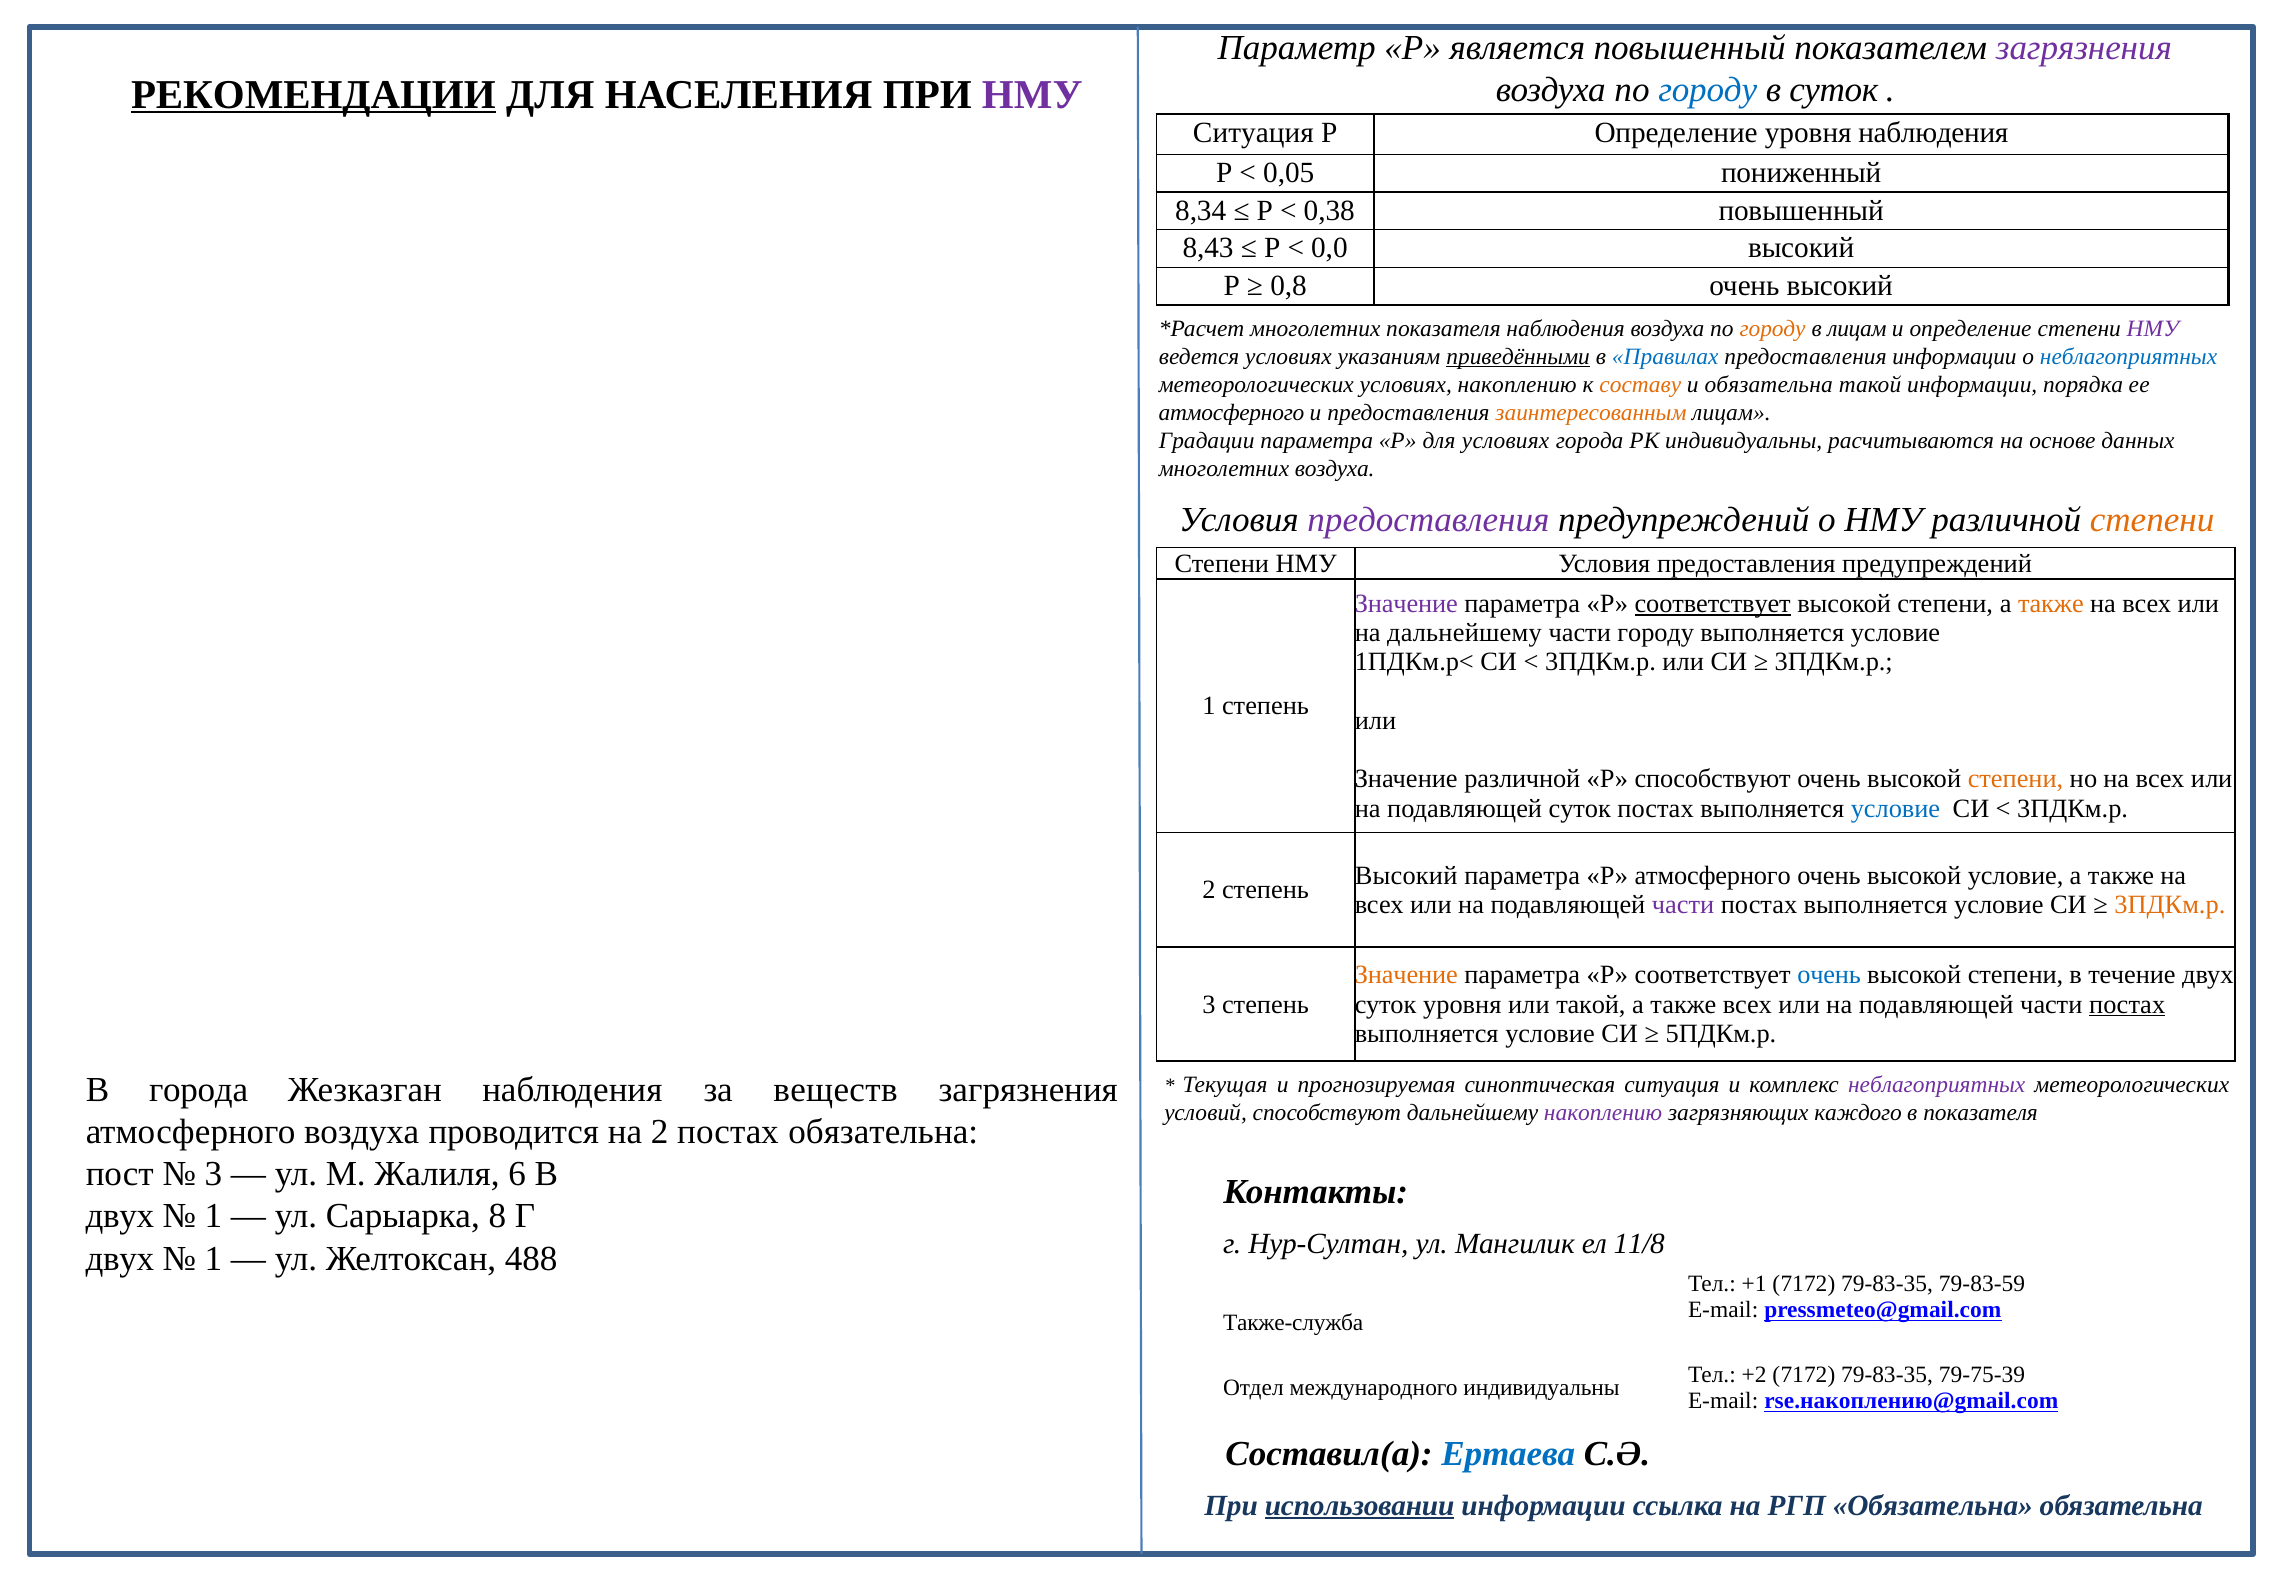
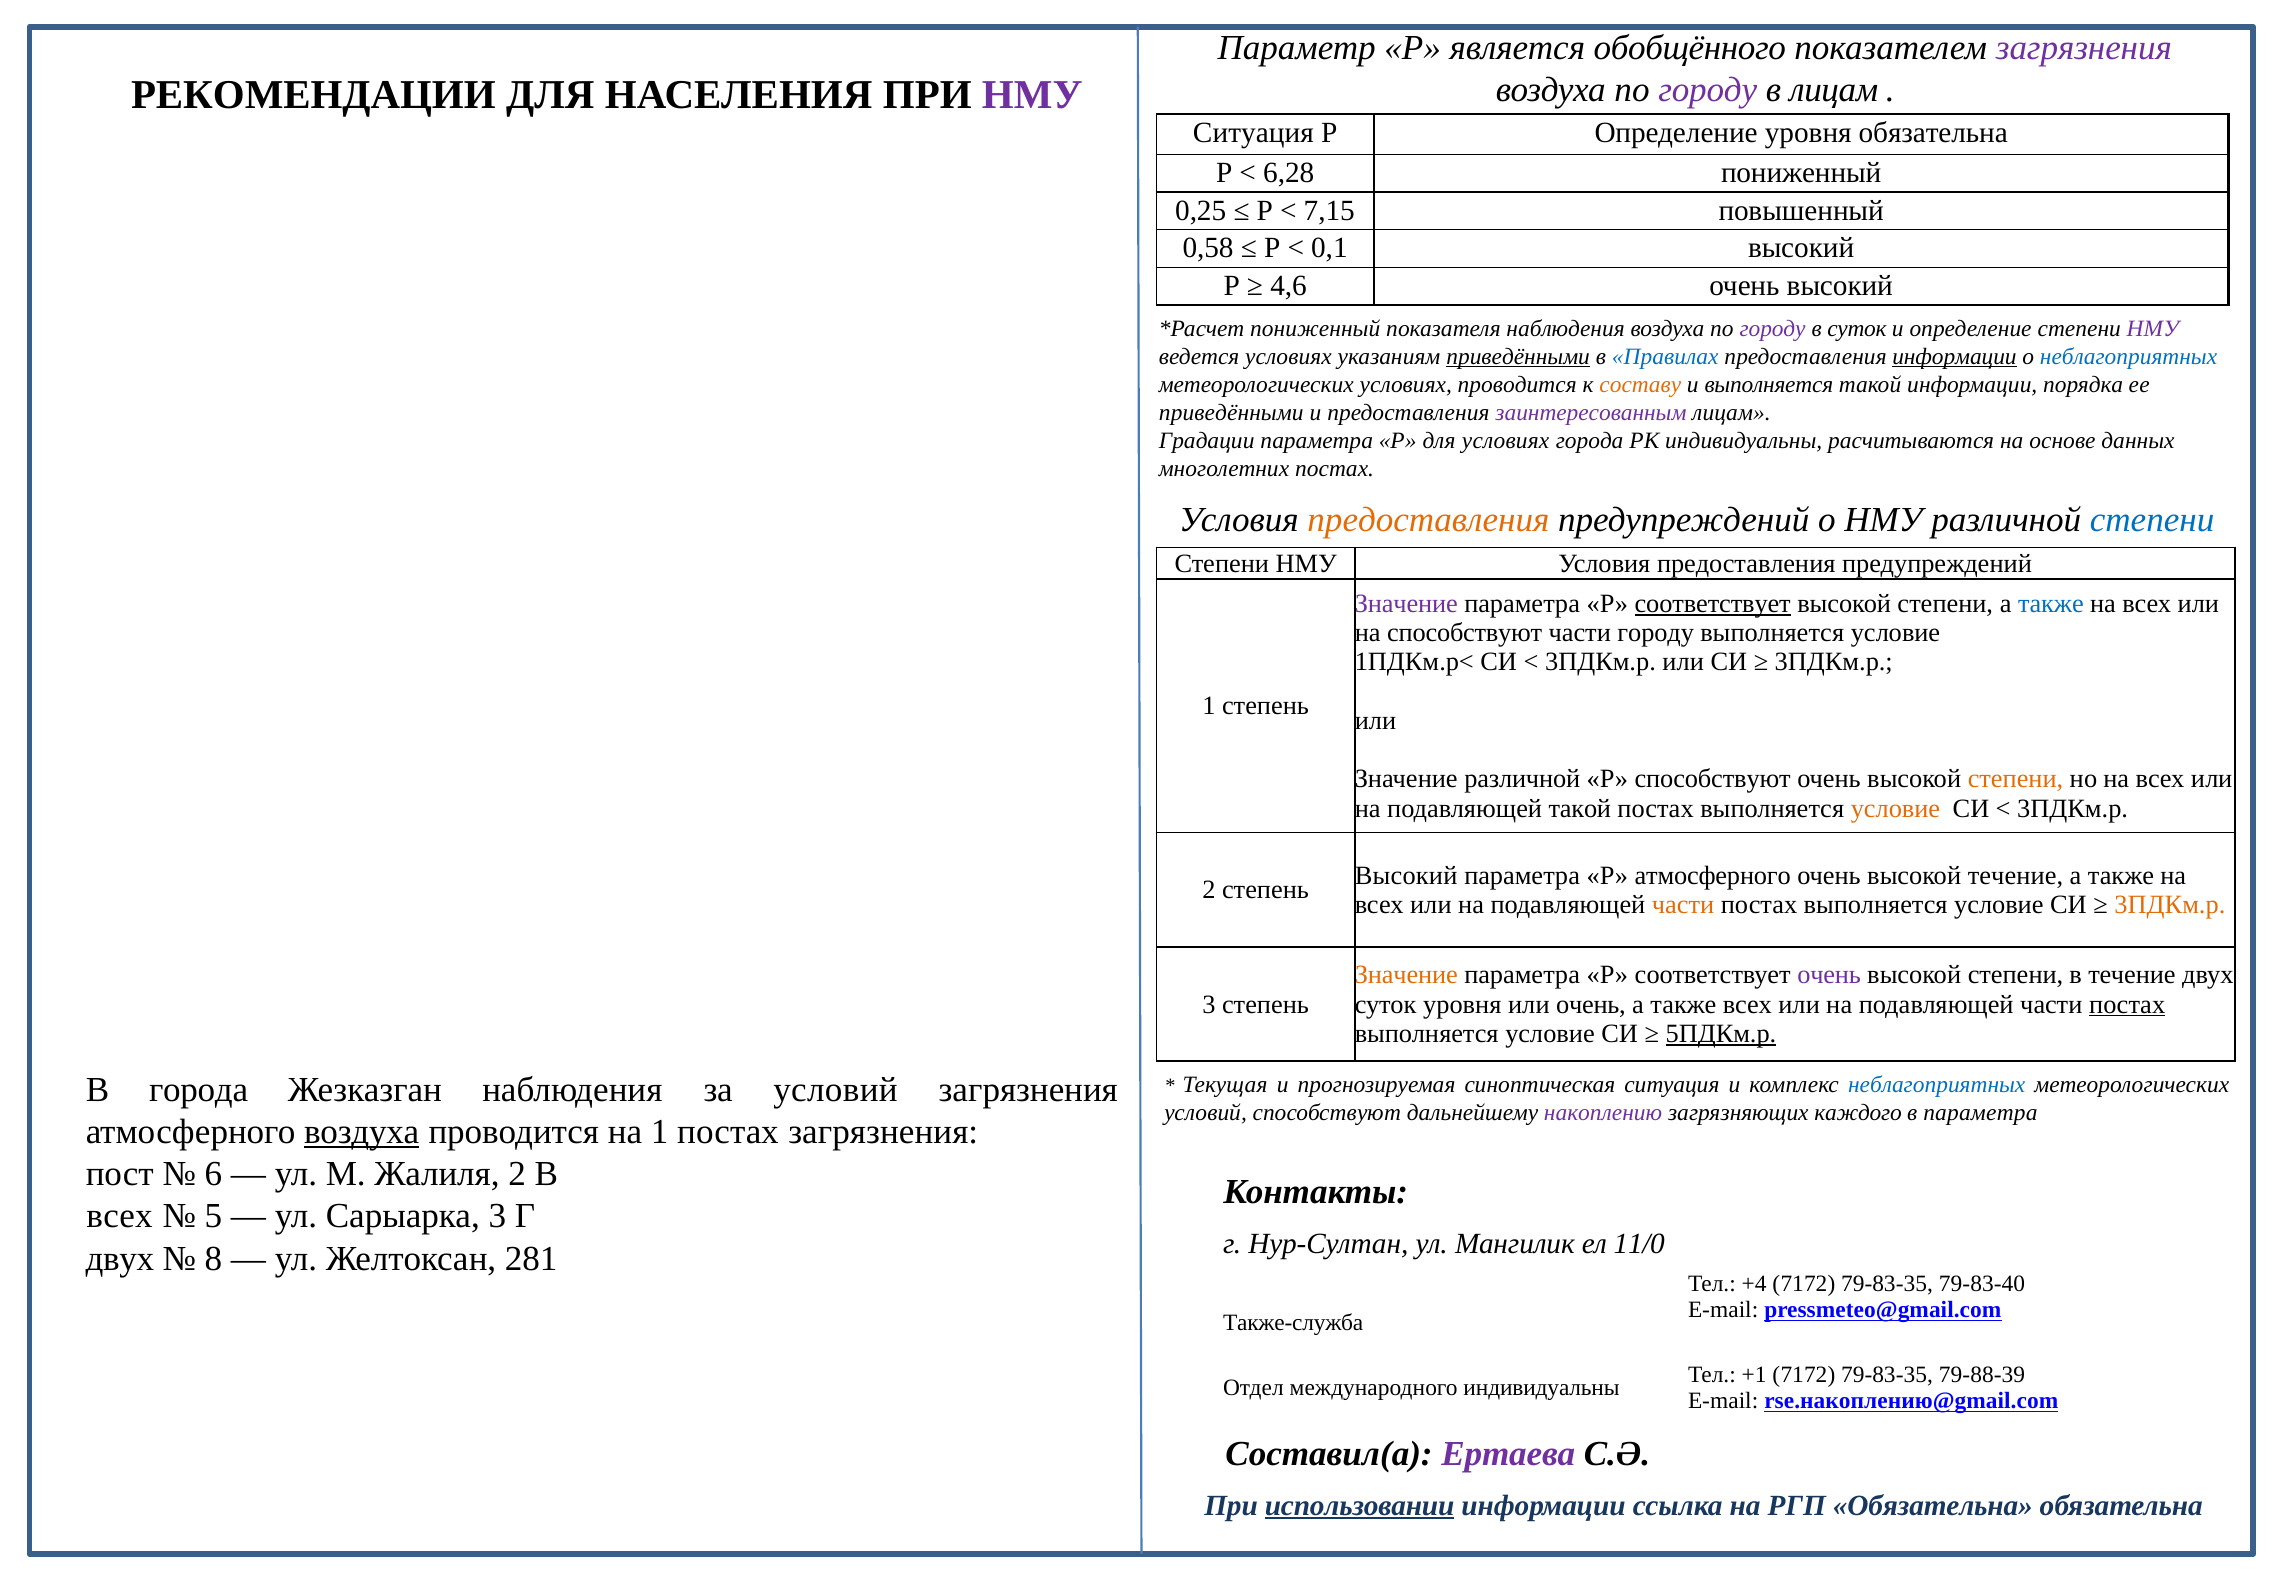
является повышенный: повышенный -> обобщённого (1690, 48)
городу colour: blue -> purple (1708, 90)
в суток: суток -> лицам (1834, 90)
РЕКОМЕНДАЦИИ underline: present -> none (313, 95)
уровня наблюдения: наблюдения -> обязательна (1933, 132)
0,05: 0,05 -> 6,28 (1289, 173)
8,34: 8,34 -> 0,25 (1201, 210)
0,38: 0,38 -> 7,15 (1329, 210)
8,43: 8,43 -> 0,58 (1208, 248)
0,0: 0,0 -> 0,1 (1329, 248)
0,8: 0,8 -> 4,6 (1289, 286)
многолетних: многолетних -> пониженный (1315, 328)
городу colour: orange -> purple (1773, 328)
в лицам: лицам -> суток (1857, 328)
информации underline: none -> present (1954, 357)
условиях накоплению: накоплению -> проводится (1517, 385)
и обязательна: обязательна -> выполняется (1769, 385)
атмосферного: атмосферного -> приведёнными (1231, 413)
заинтересованным colour: orange -> purple (1591, 413)
многолетних воздуха: воздуха -> постах (1335, 469)
предоставления colour: purple -> orange (1428, 520)
степени colour: orange -> blue (2152, 520)
также colour: orange -> blue (2051, 604)
на дальнейшему: дальнейшему -> способствуют (1465, 633)
подавляющей суток: суток -> такой (1580, 808)
условие colour: blue -> orange (1895, 808)
высокой условие: условие -> течение (2015, 875)
части colour: purple -> orange (1683, 904)
очень colour: blue -> purple (1829, 975)
или такой: такой -> очень (1591, 1004)
5ПДКм.р underline: none -> present (1721, 1033)
за веществ: веществ -> условий (836, 1090)
неблагоприятных colour: purple -> blue (1937, 1085)
в показателя: показателя -> параметра (1980, 1113)
воздуха underline: none -> present (362, 1132)
на 2: 2 -> 1 (660, 1132)
постах обязательна: обязательна -> загрязнения (883, 1132)
3: 3 -> 6 (213, 1174)
Жалиля 6: 6 -> 2 (517, 1174)
двух: двух -> всех (120, 1216)
1: 1 -> 5 (213, 1216)
Сарыарка 8: 8 -> 3 (497, 1216)
11/8: 11/8 -> 11/0 (1639, 1244)
1: 1 -> 8 (213, 1258)
488: 488 -> 281 (531, 1258)
+1: +1 -> +4 (1754, 1283)
79-83-59: 79-83-59 -> 79-83-40 (1982, 1283)
+2: +2 -> +1 (1754, 1375)
79-75-39: 79-75-39 -> 79-88-39 (1982, 1375)
Ертаева colour: blue -> purple (1508, 1453)
